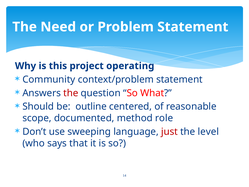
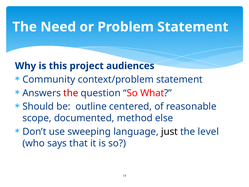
operating: operating -> audiences (130, 66)
role: role -> else (164, 118)
just colour: red -> black (169, 132)
